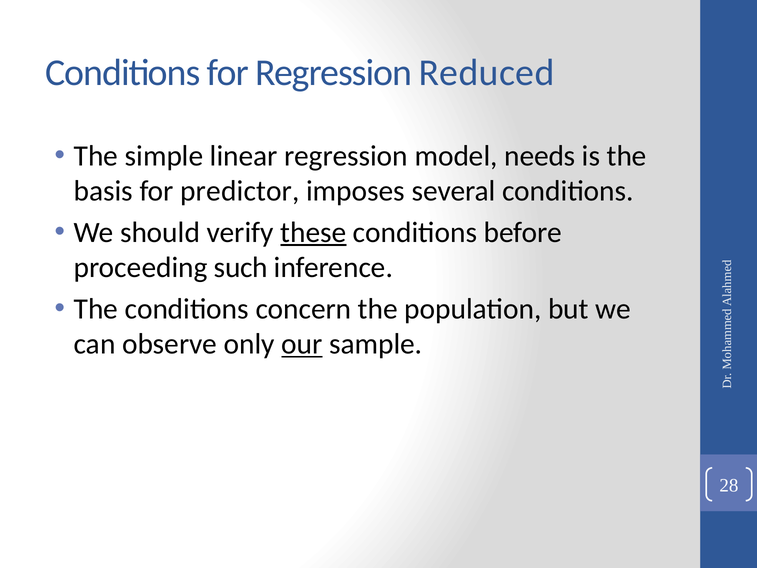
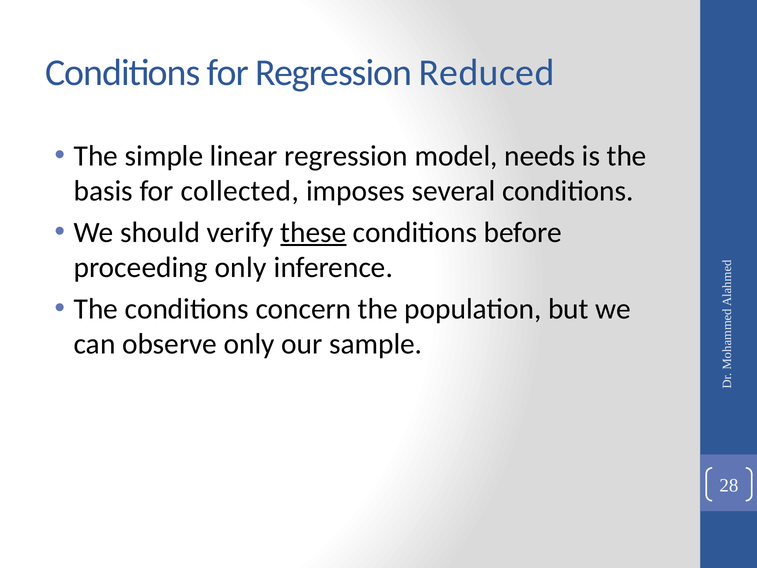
predictor: predictor -> collected (240, 191)
proceeding such: such -> only (241, 268)
our underline: present -> none (302, 344)
